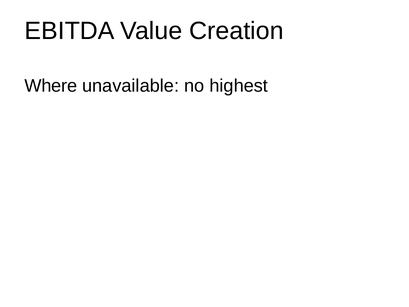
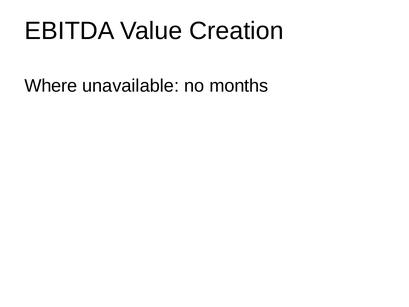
highest: highest -> months (239, 86)
